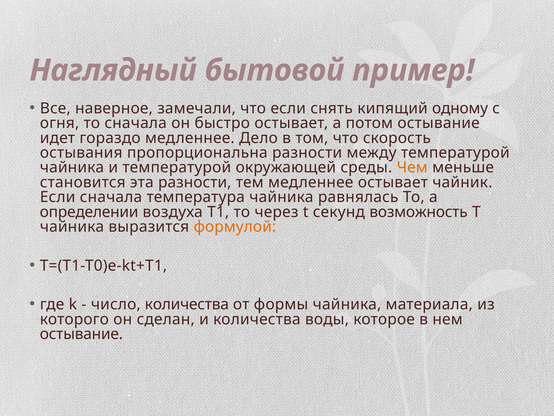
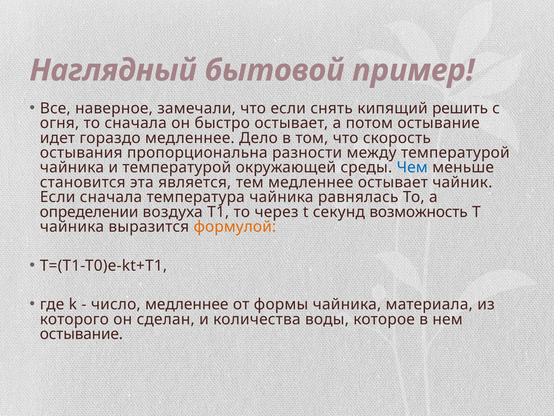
одному: одному -> решить (460, 108)
Чем colour: orange -> blue (412, 167)
эта разности: разности -> является (195, 182)
число количества: количества -> медленнее (187, 304)
